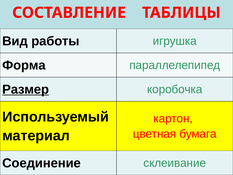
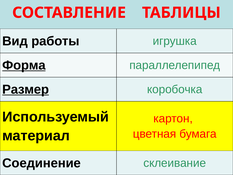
Форма underline: none -> present (24, 65)
